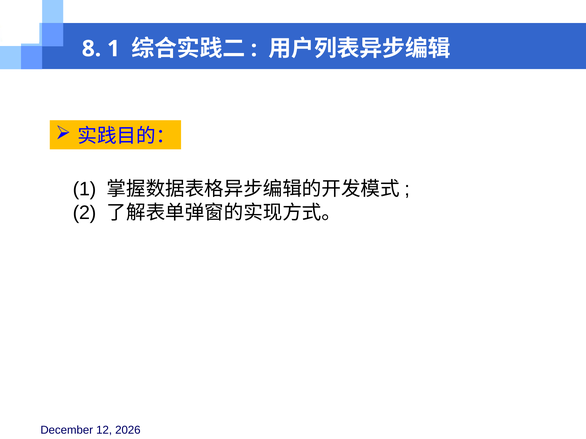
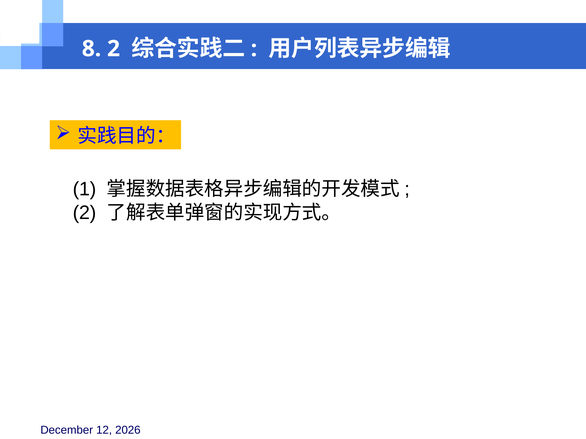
8 1: 1 -> 2 (114, 49)
